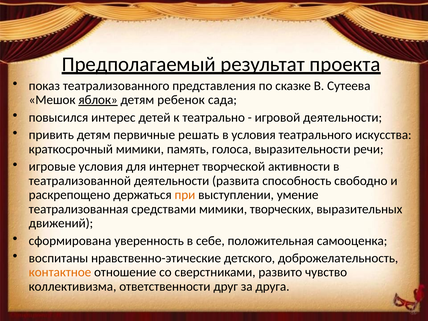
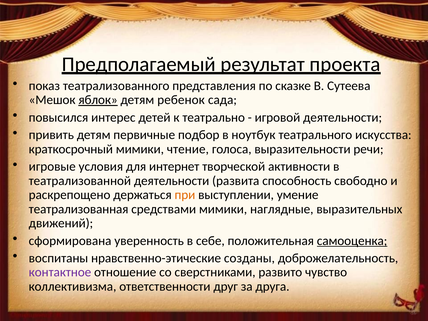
решать: решать -> подбор (199, 135)
в условия: условия -> ноутбук (253, 135)
память: память -> чтение (188, 149)
творческих: творческих -> наглядные (282, 209)
самооценка underline: none -> present (352, 241)
детского: детского -> созданы (249, 258)
контактное colour: orange -> purple (60, 272)
